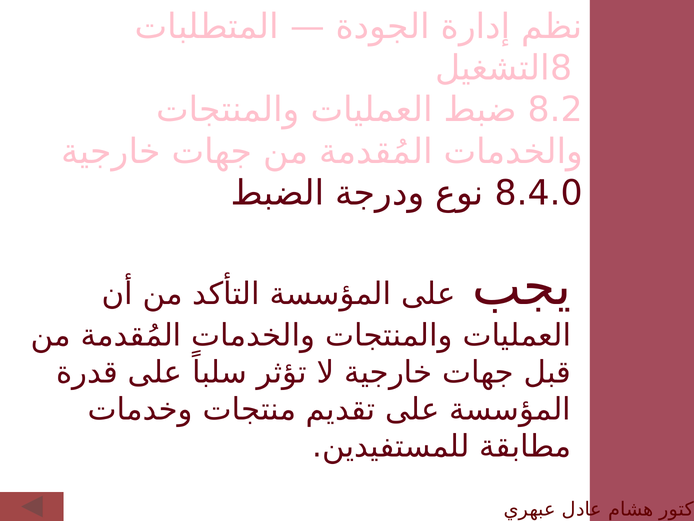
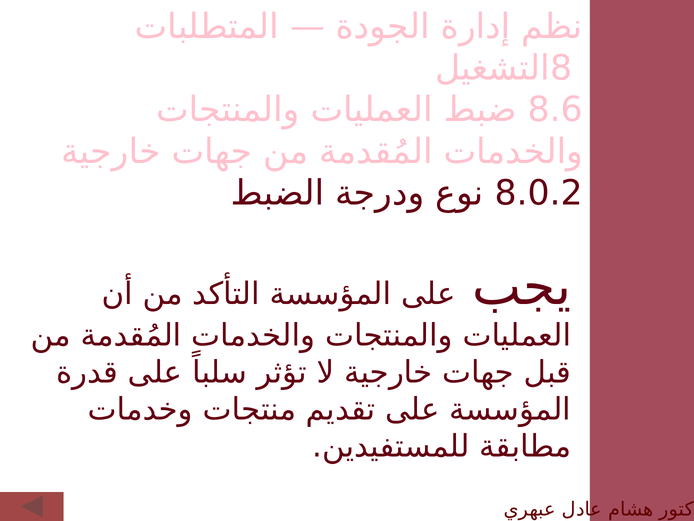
8.2: 8.2 -> 8.6 (555, 110)
8.4.0: 8.4.0 -> 8.0.2 (539, 193)
